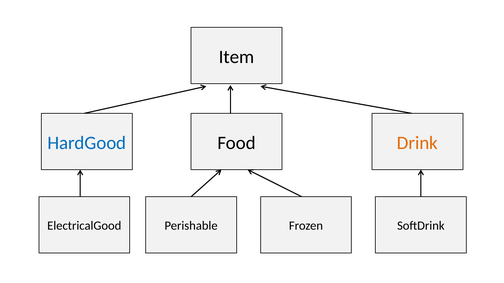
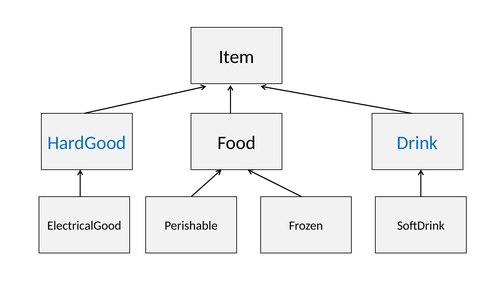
Drink colour: orange -> blue (417, 143)
